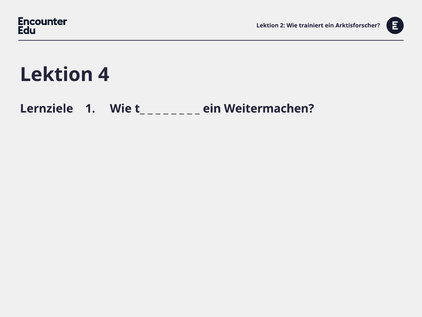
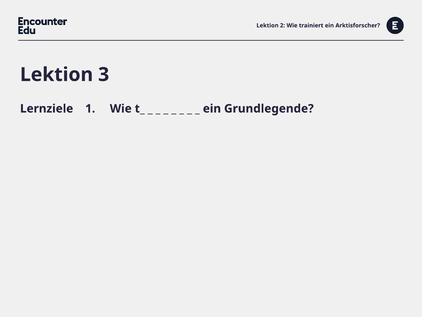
4: 4 -> 3 (104, 74)
Weitermachen: Weitermachen -> Grundlegende (269, 108)
